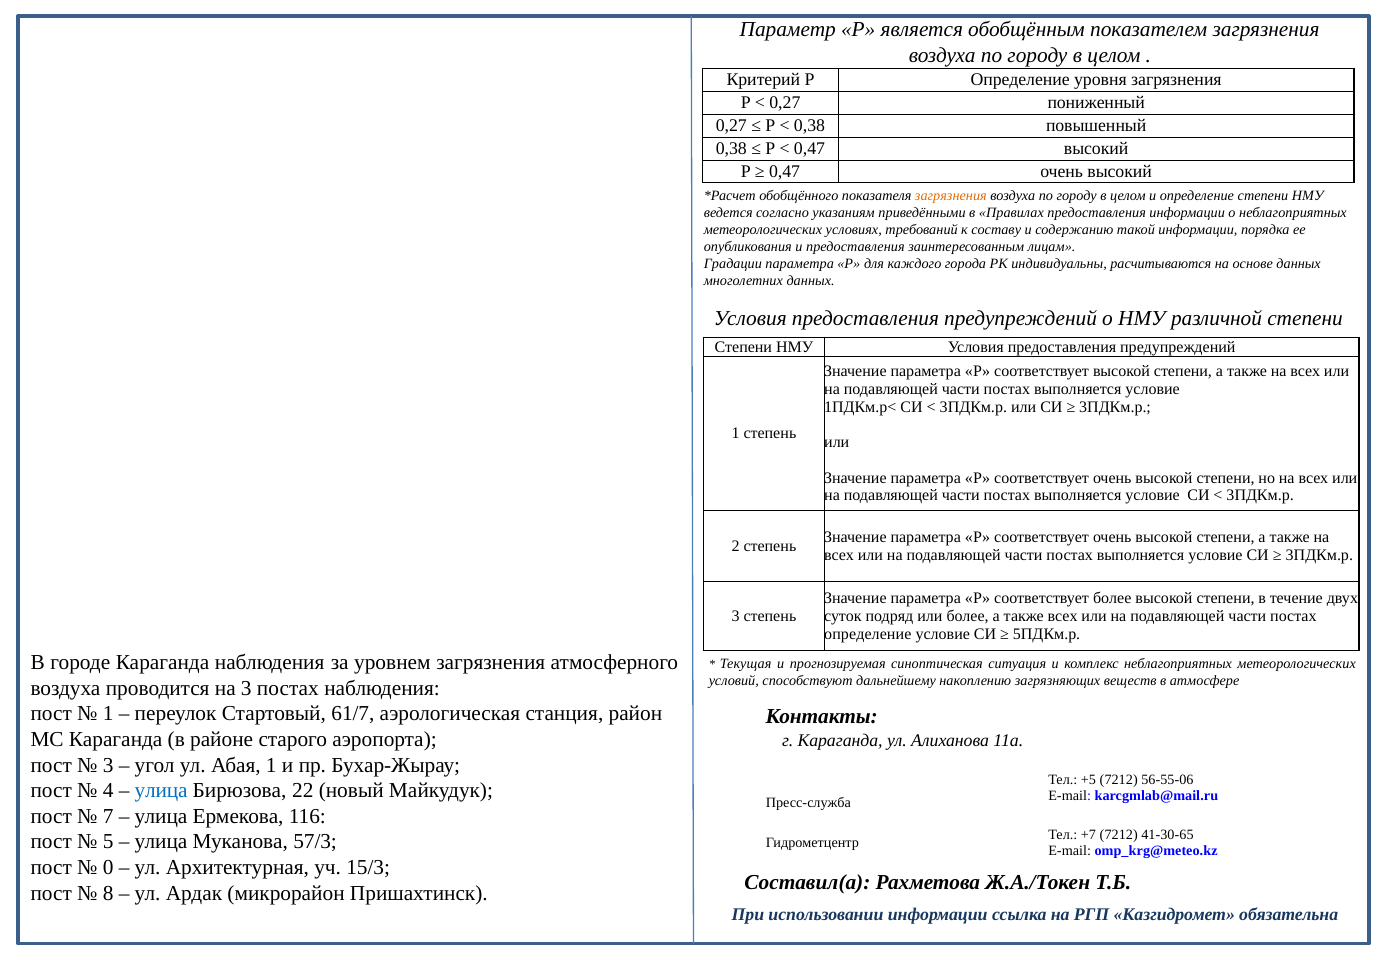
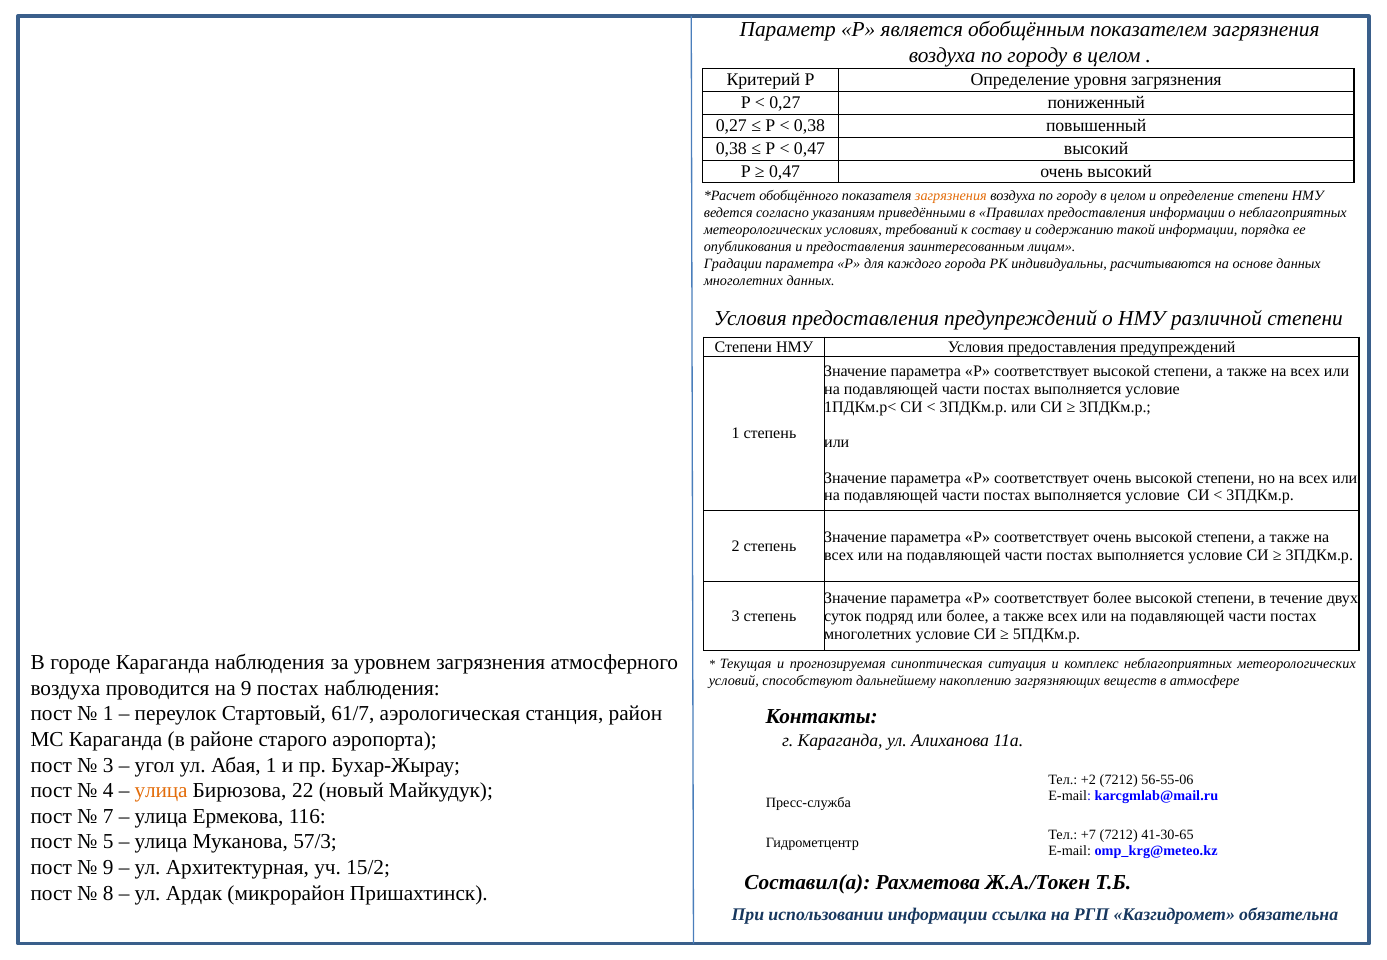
определение: определение -> многолетних (868, 634)
на 3: 3 -> 9 (246, 688)
+5: +5 -> +2 (1088, 780)
улица colour: blue -> orange (161, 791)
0: 0 -> 9 (108, 868)
15/3: 15/3 -> 15/2 (368, 868)
